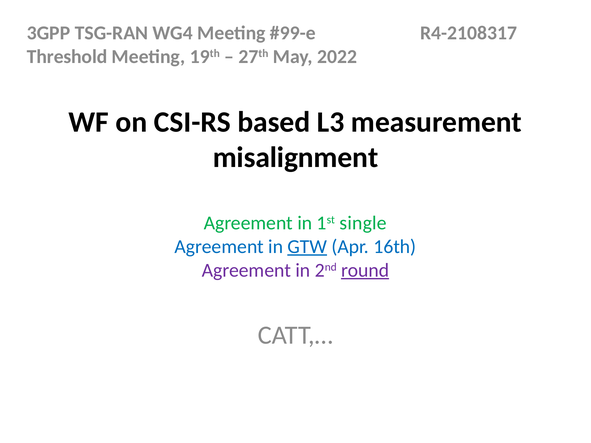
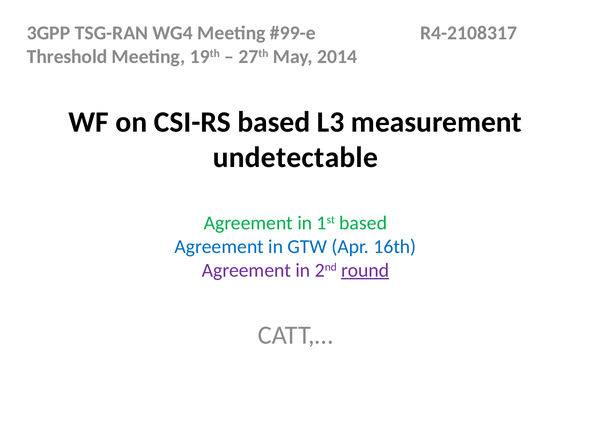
2022: 2022 -> 2014 (337, 57)
misalignment: misalignment -> undetectable (295, 158)
1st single: single -> based (363, 223)
GTW underline: present -> none (307, 247)
